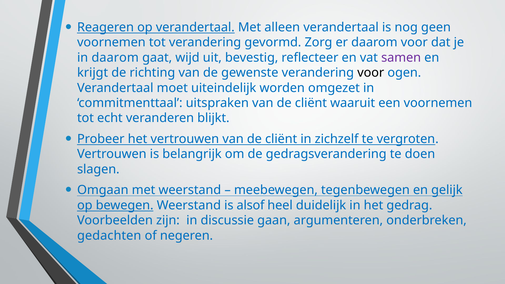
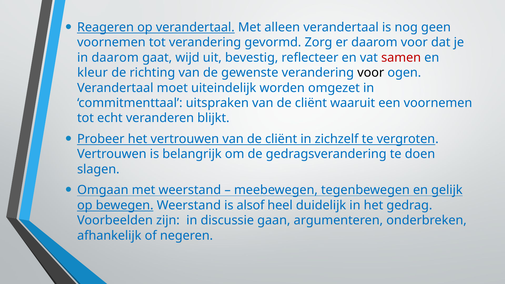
samen colour: purple -> red (401, 58)
krijgt: krijgt -> kleur (93, 73)
gedachten: gedachten -> afhankelijk (109, 236)
